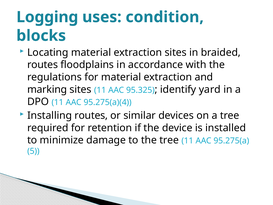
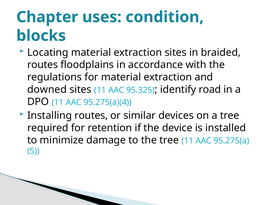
Logging: Logging -> Chapter (47, 17)
marking: marking -> downed (47, 89)
yard: yard -> road (210, 89)
